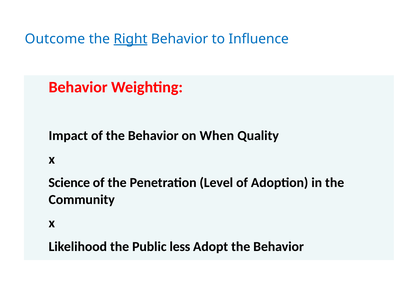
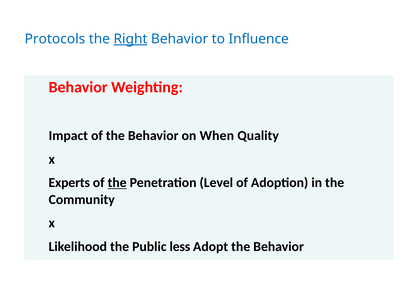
Outcome: Outcome -> Protocols (55, 39)
Science: Science -> Experts (69, 183)
the underline: none -> present (117, 183)
